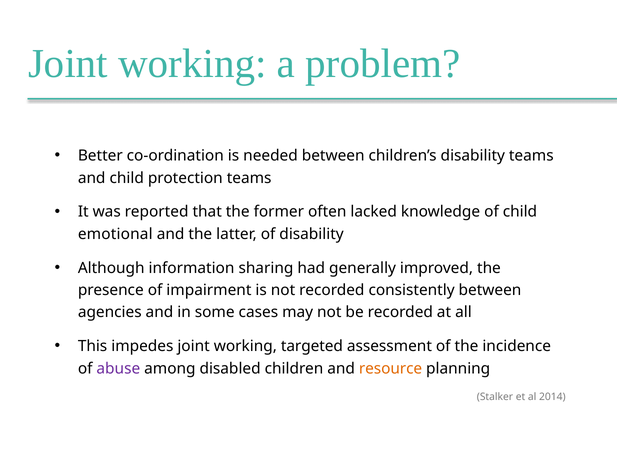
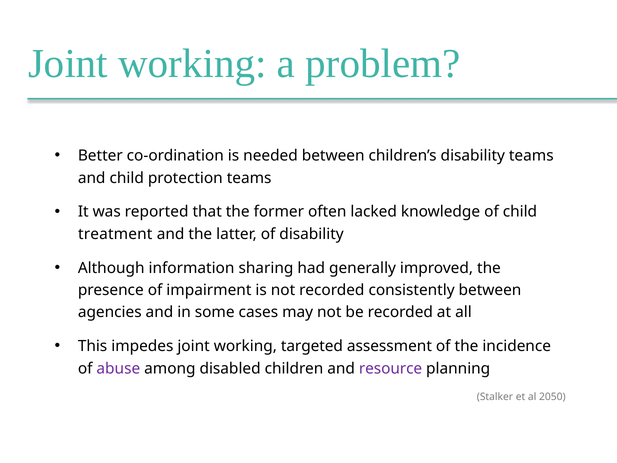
emotional: emotional -> treatment (115, 234)
resource colour: orange -> purple (391, 368)
2014: 2014 -> 2050 (552, 396)
